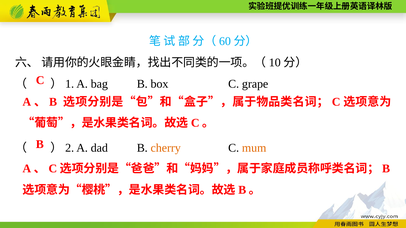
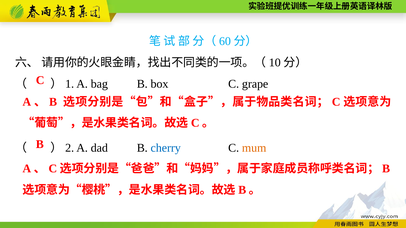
cherry colour: orange -> blue (166, 148)
